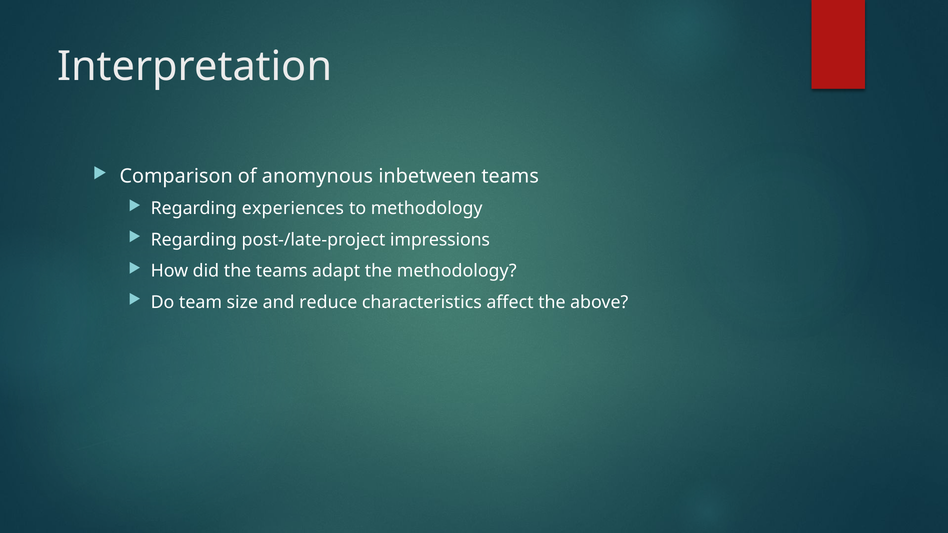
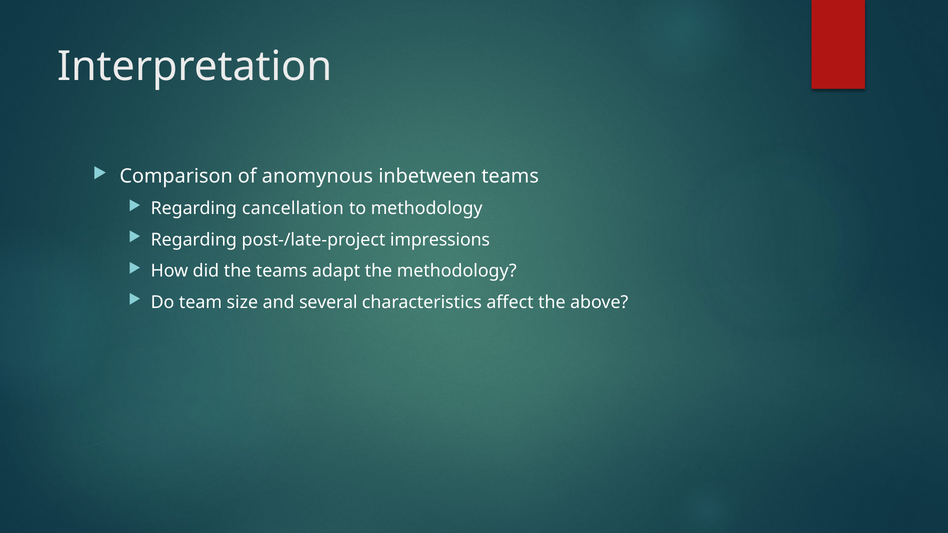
experiences: experiences -> cancellation (293, 209)
reduce: reduce -> several (328, 302)
